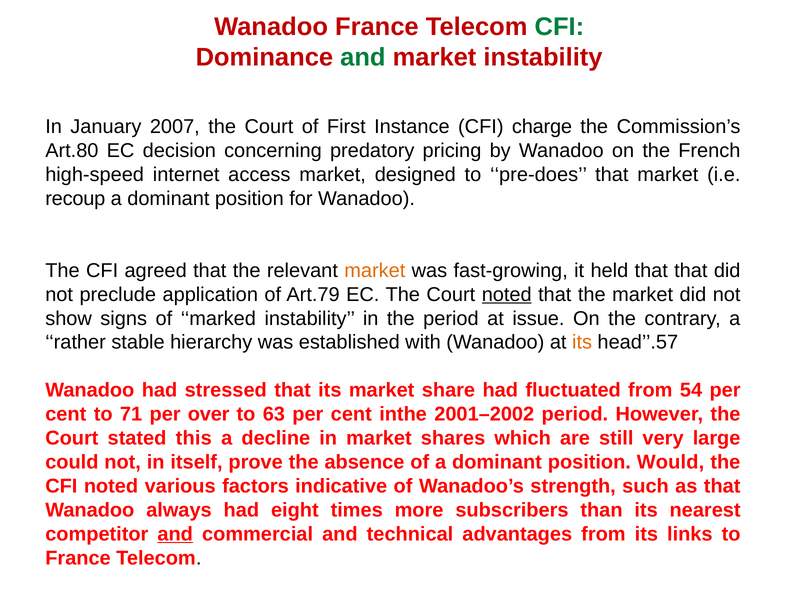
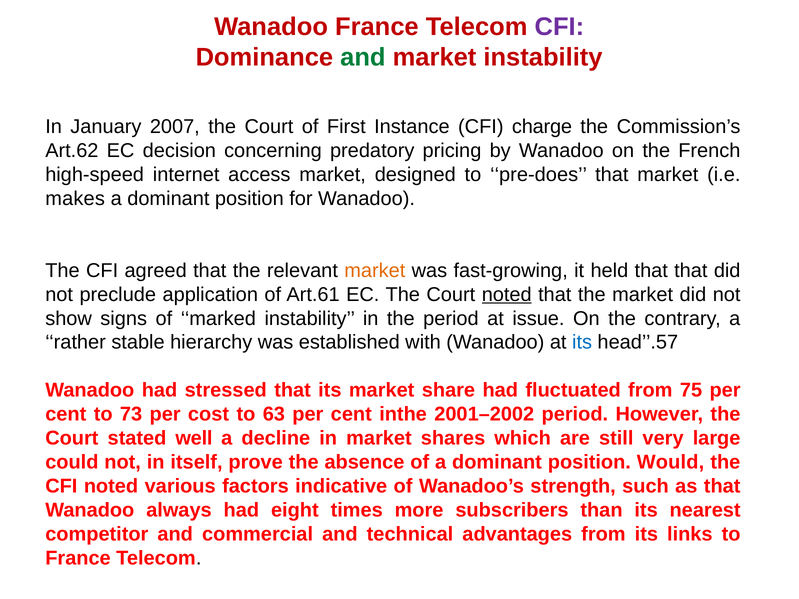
CFI colour: green -> purple (559, 27)
Art.80: Art.80 -> Art.62 (72, 151)
recoup: recoup -> makes (75, 199)
Art.79: Art.79 -> Art.61 (313, 295)
its colour: orange -> blue (582, 343)
54: 54 -> 75 (691, 390)
71: 71 -> 73 (131, 414)
over: over -> cost (209, 414)
this: this -> well (194, 438)
and underline: present -> none (175, 534)
